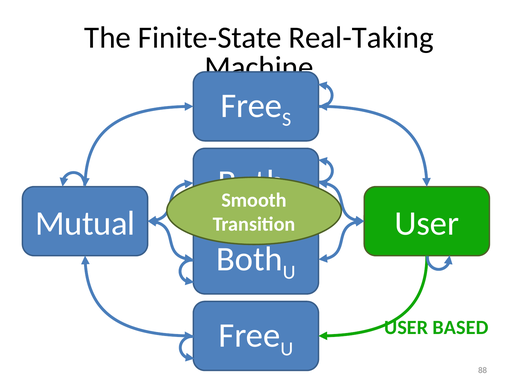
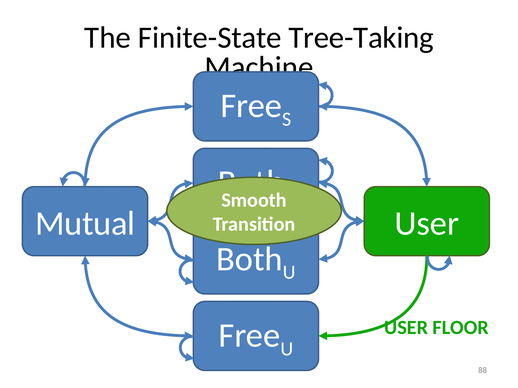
Real-Taking: Real-Taking -> Tree-Taking (361, 38)
BASED: BASED -> FLOOR (461, 328)
